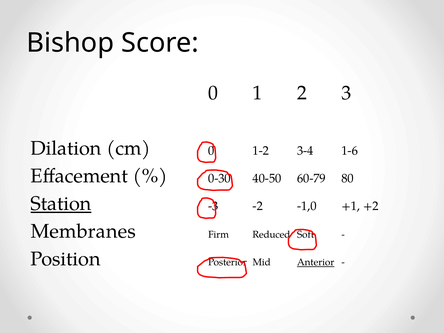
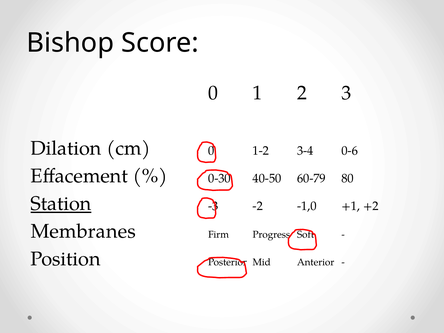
1-6: 1-6 -> 0-6 (350, 151)
Reduced: Reduced -> Progress (271, 235)
Anterior underline: present -> none (316, 262)
